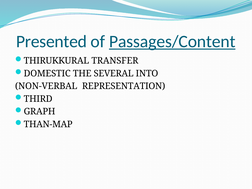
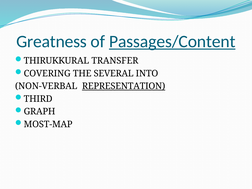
Presented: Presented -> Greatness (52, 42)
DOMESTIC: DOMESTIC -> COVERING (47, 73)
REPRESENTATION underline: none -> present (124, 86)
THAN-MAP: THAN-MAP -> MOST-MAP (48, 124)
